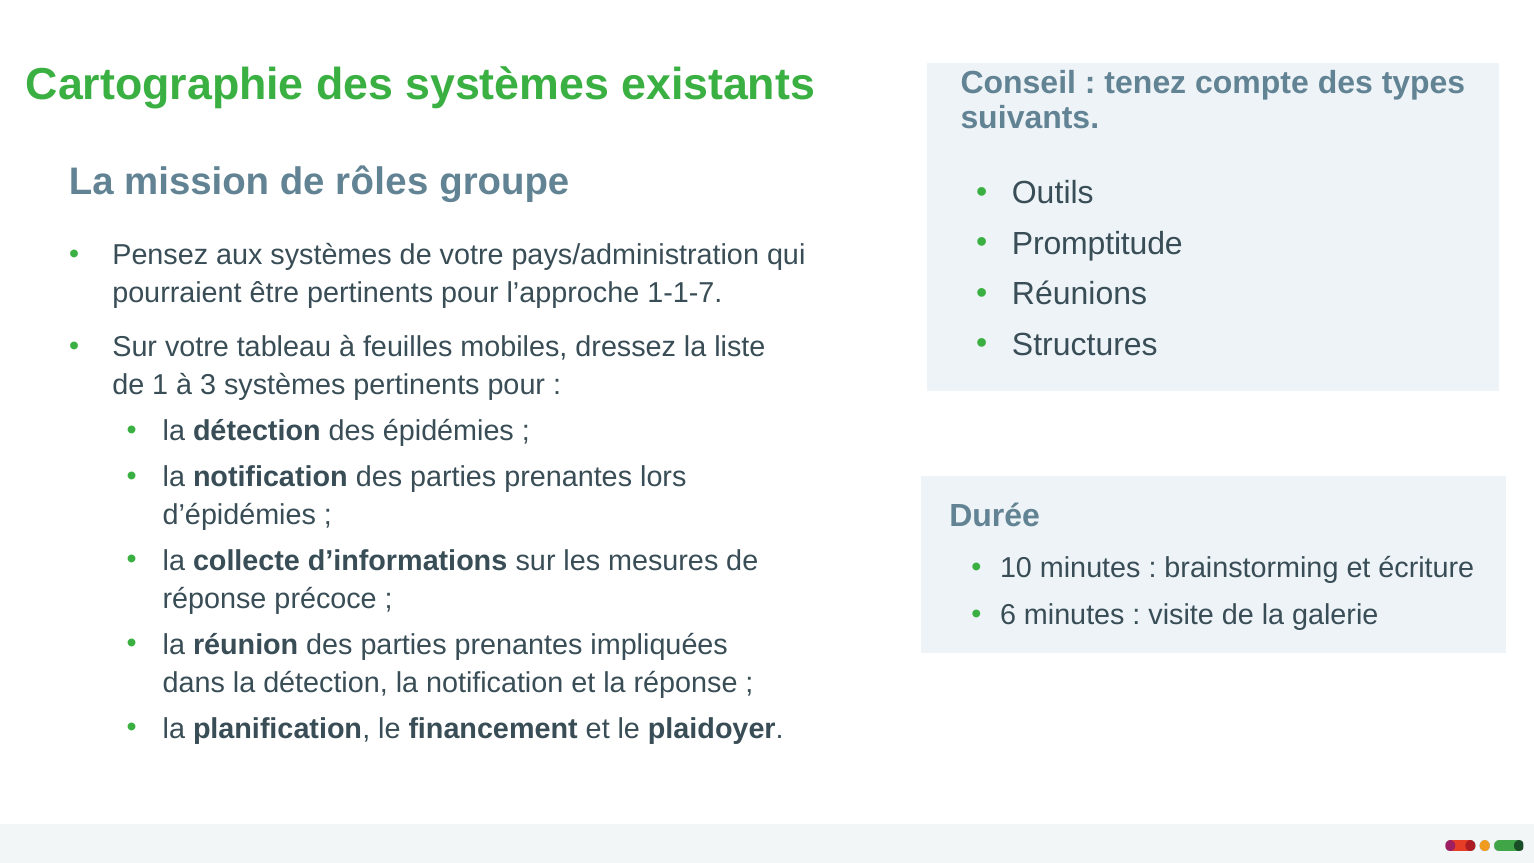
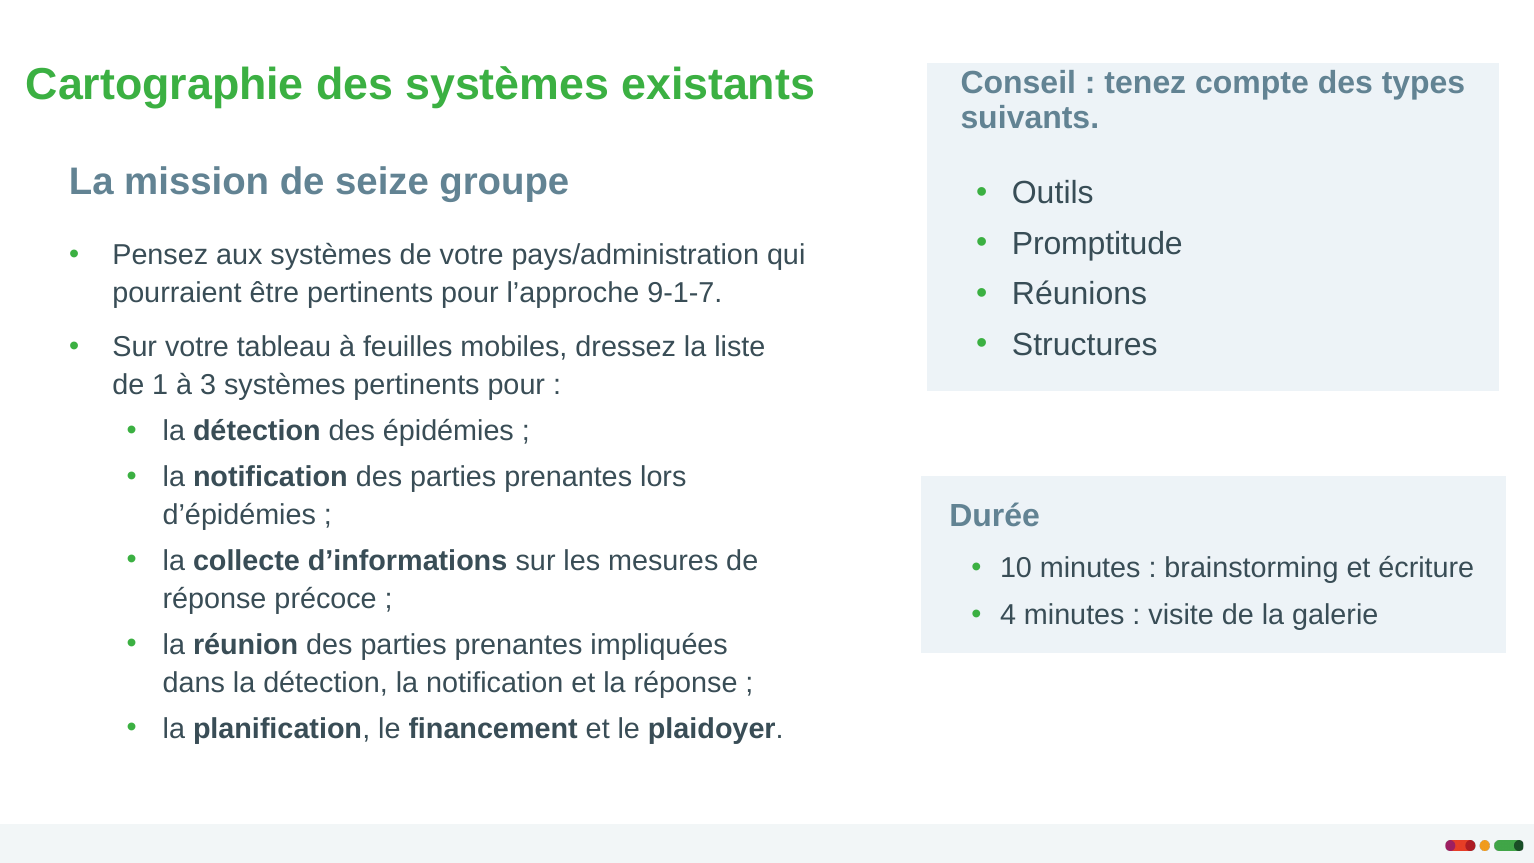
rôles: rôles -> seize (382, 182)
1-1-7: 1-1-7 -> 9-1-7 (685, 293)
6: 6 -> 4 (1008, 615)
